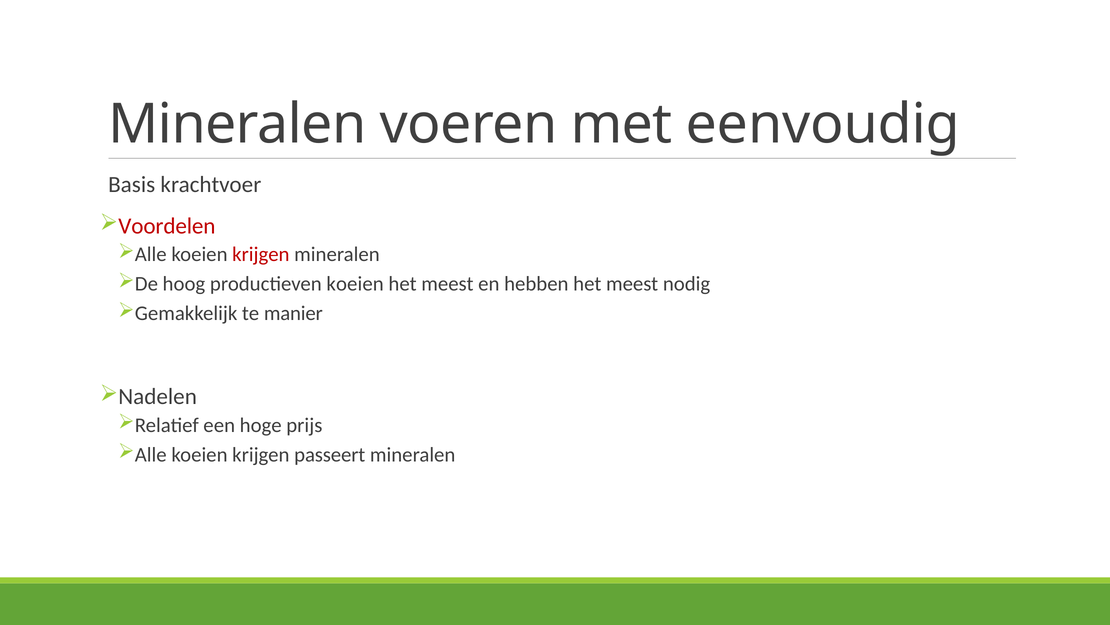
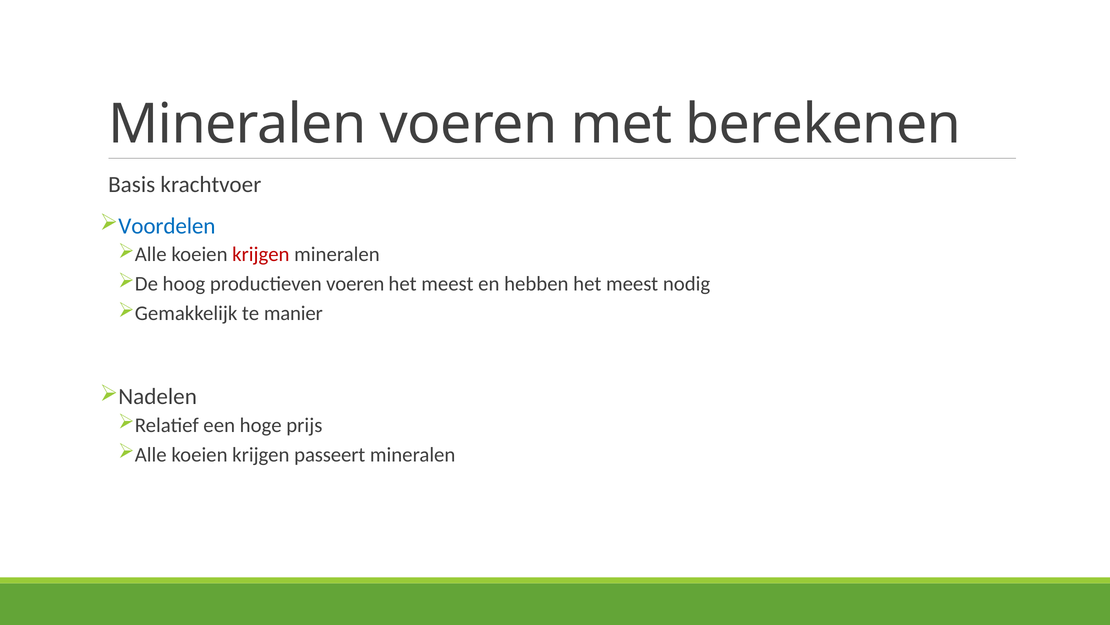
eenvoudig: eenvoudig -> berekenen (823, 124)
Voordelen colour: red -> blue (167, 226)
productieven koeien: koeien -> voeren (355, 284)
